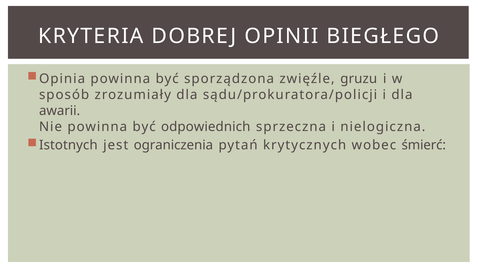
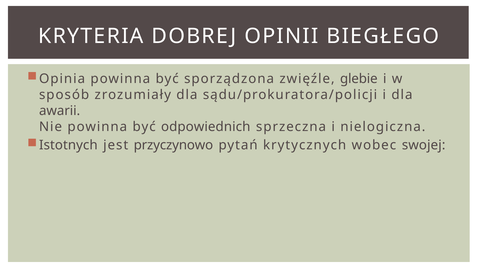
gruzu: gruzu -> glebie (359, 79)
ograniczenia: ograniczenia -> przyczynowo (173, 145)
śmierć: śmierć -> swojej (424, 145)
